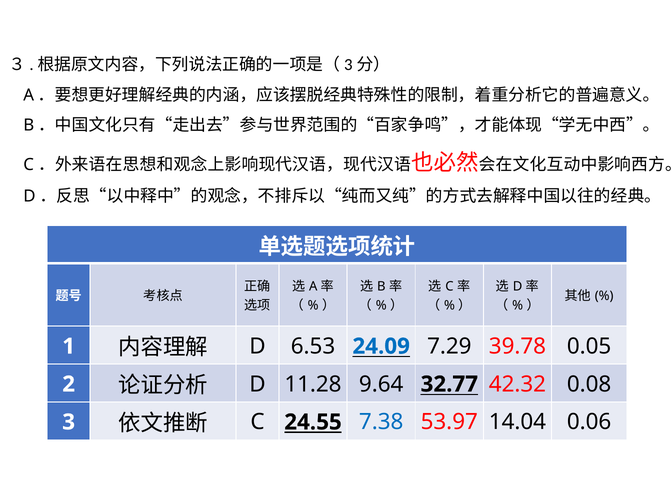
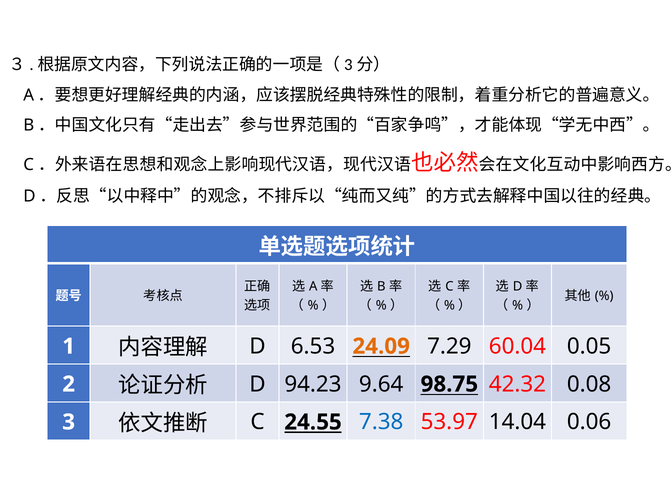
24.09 colour: blue -> orange (381, 346)
39.78: 39.78 -> 60.04 (517, 346)
11.28: 11.28 -> 94.23 (313, 384)
32.77: 32.77 -> 98.75 (449, 384)
